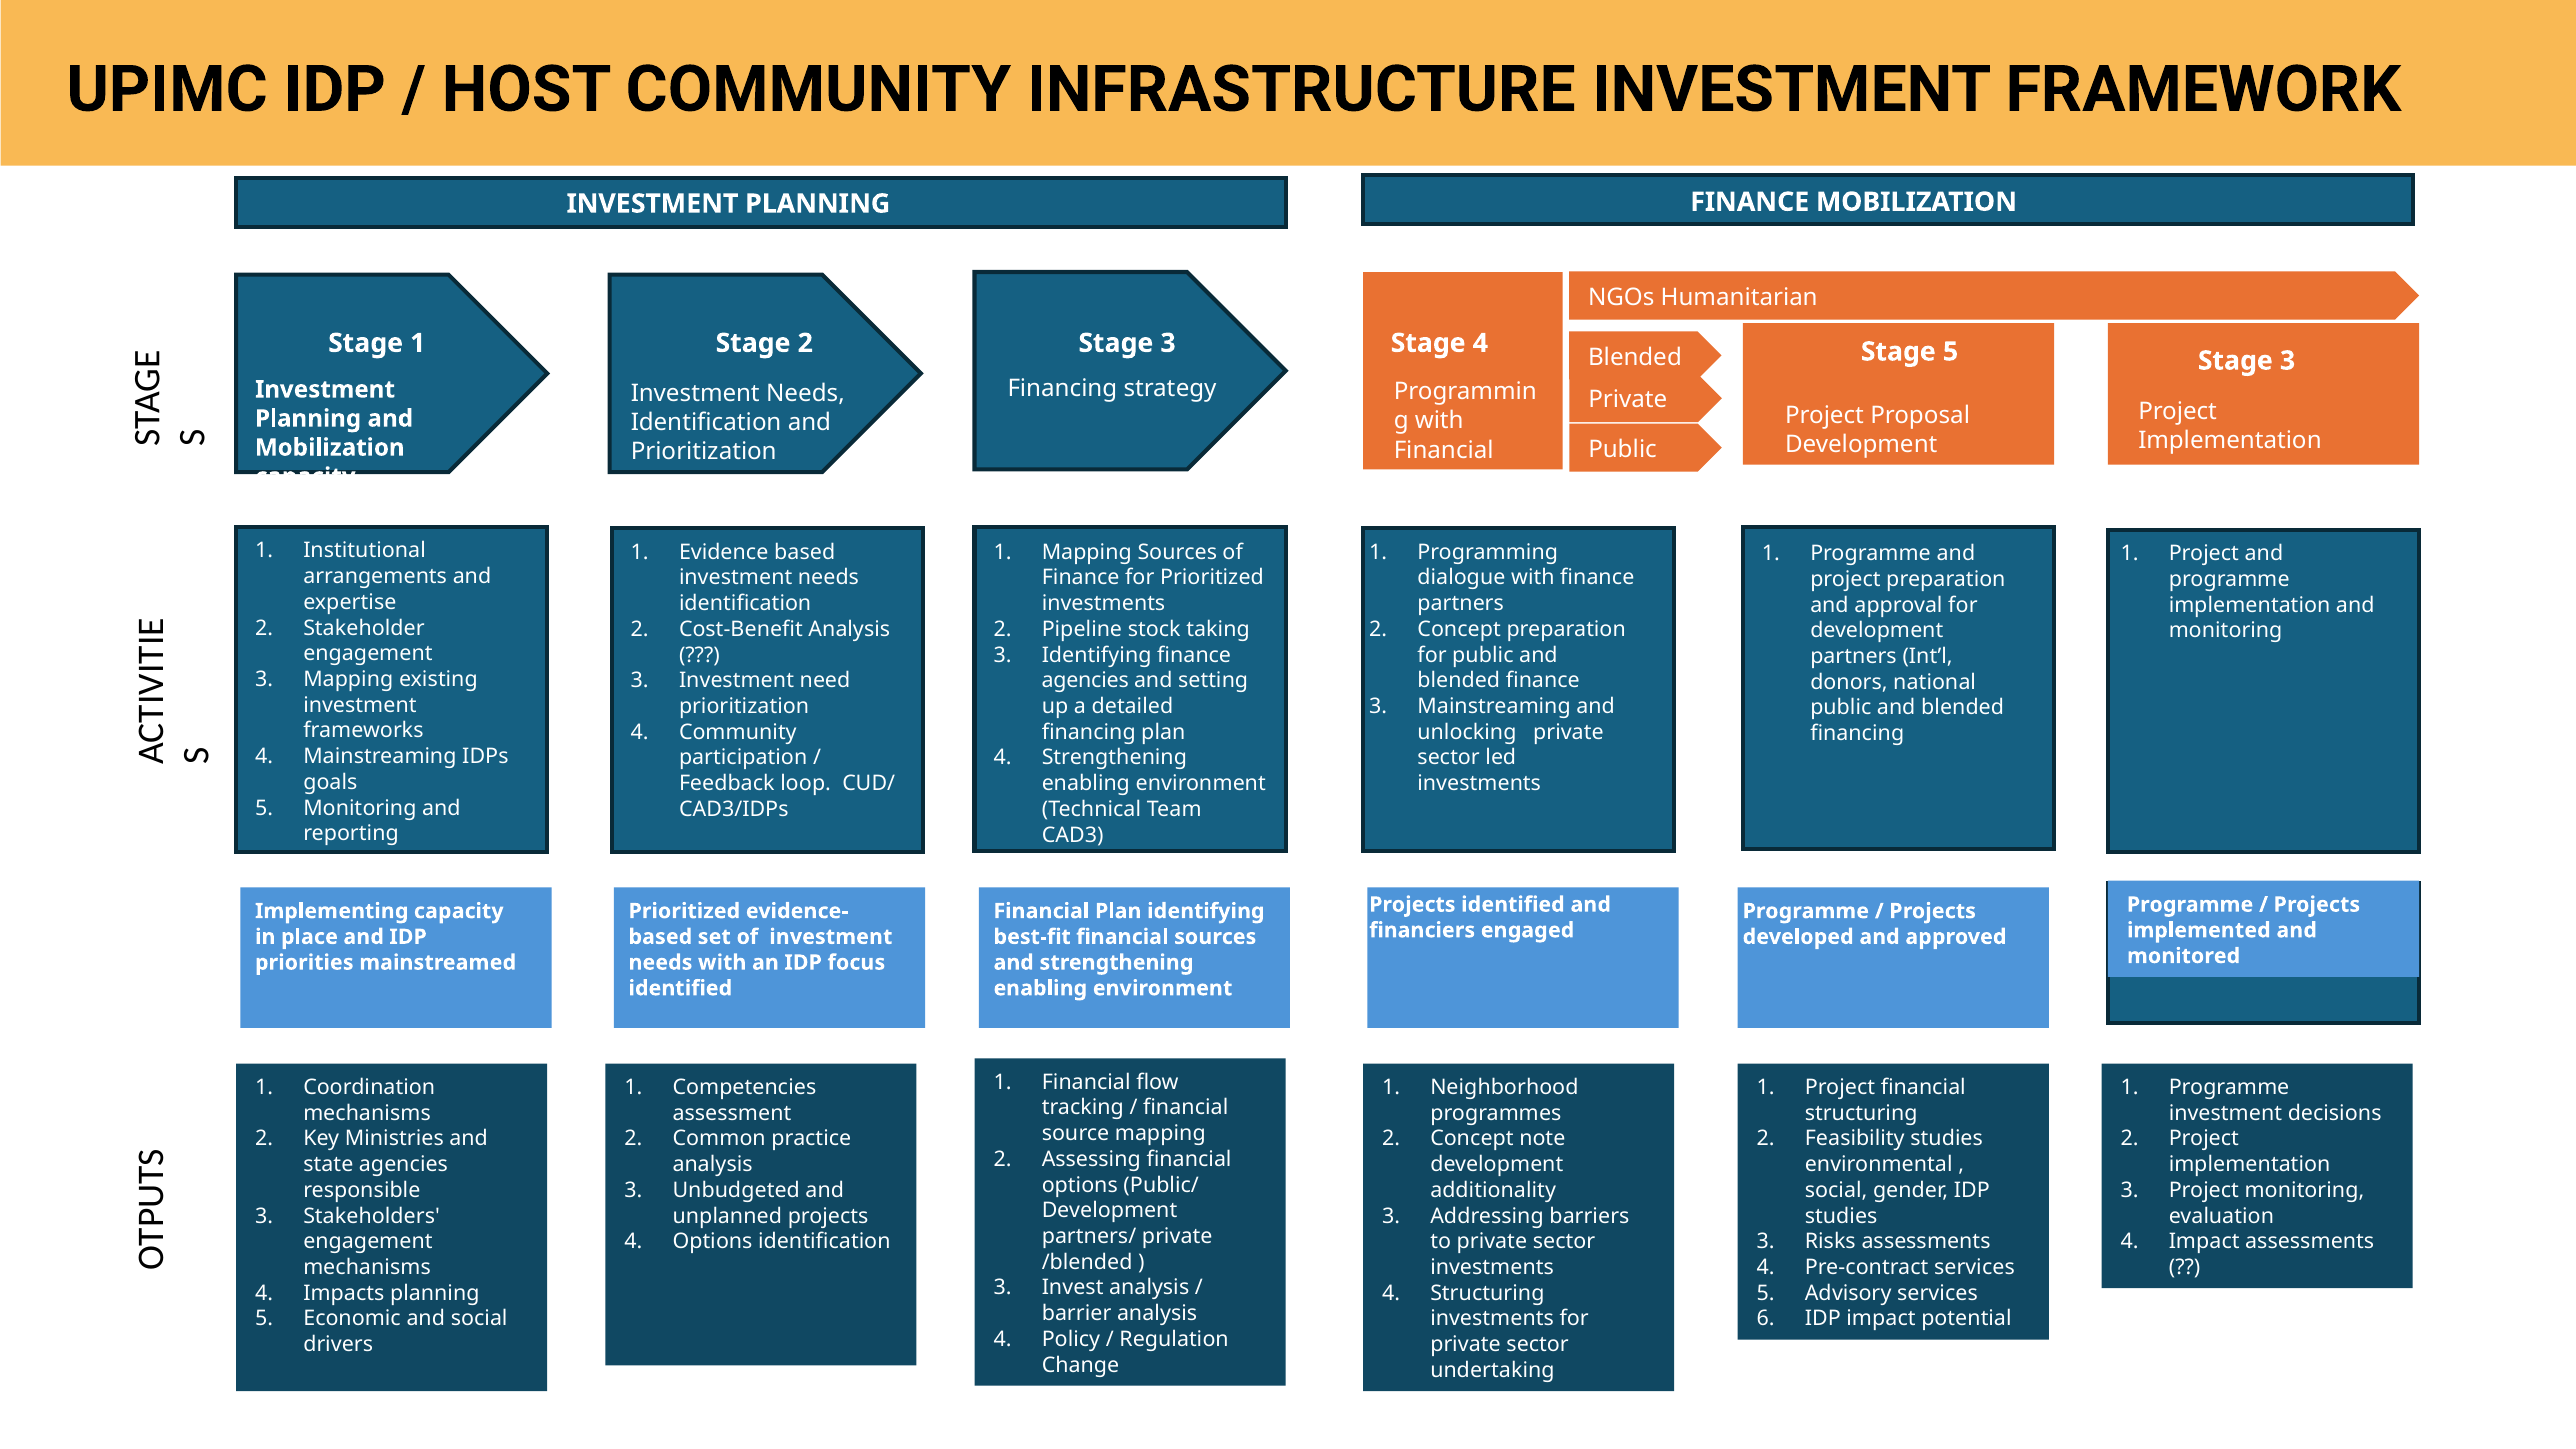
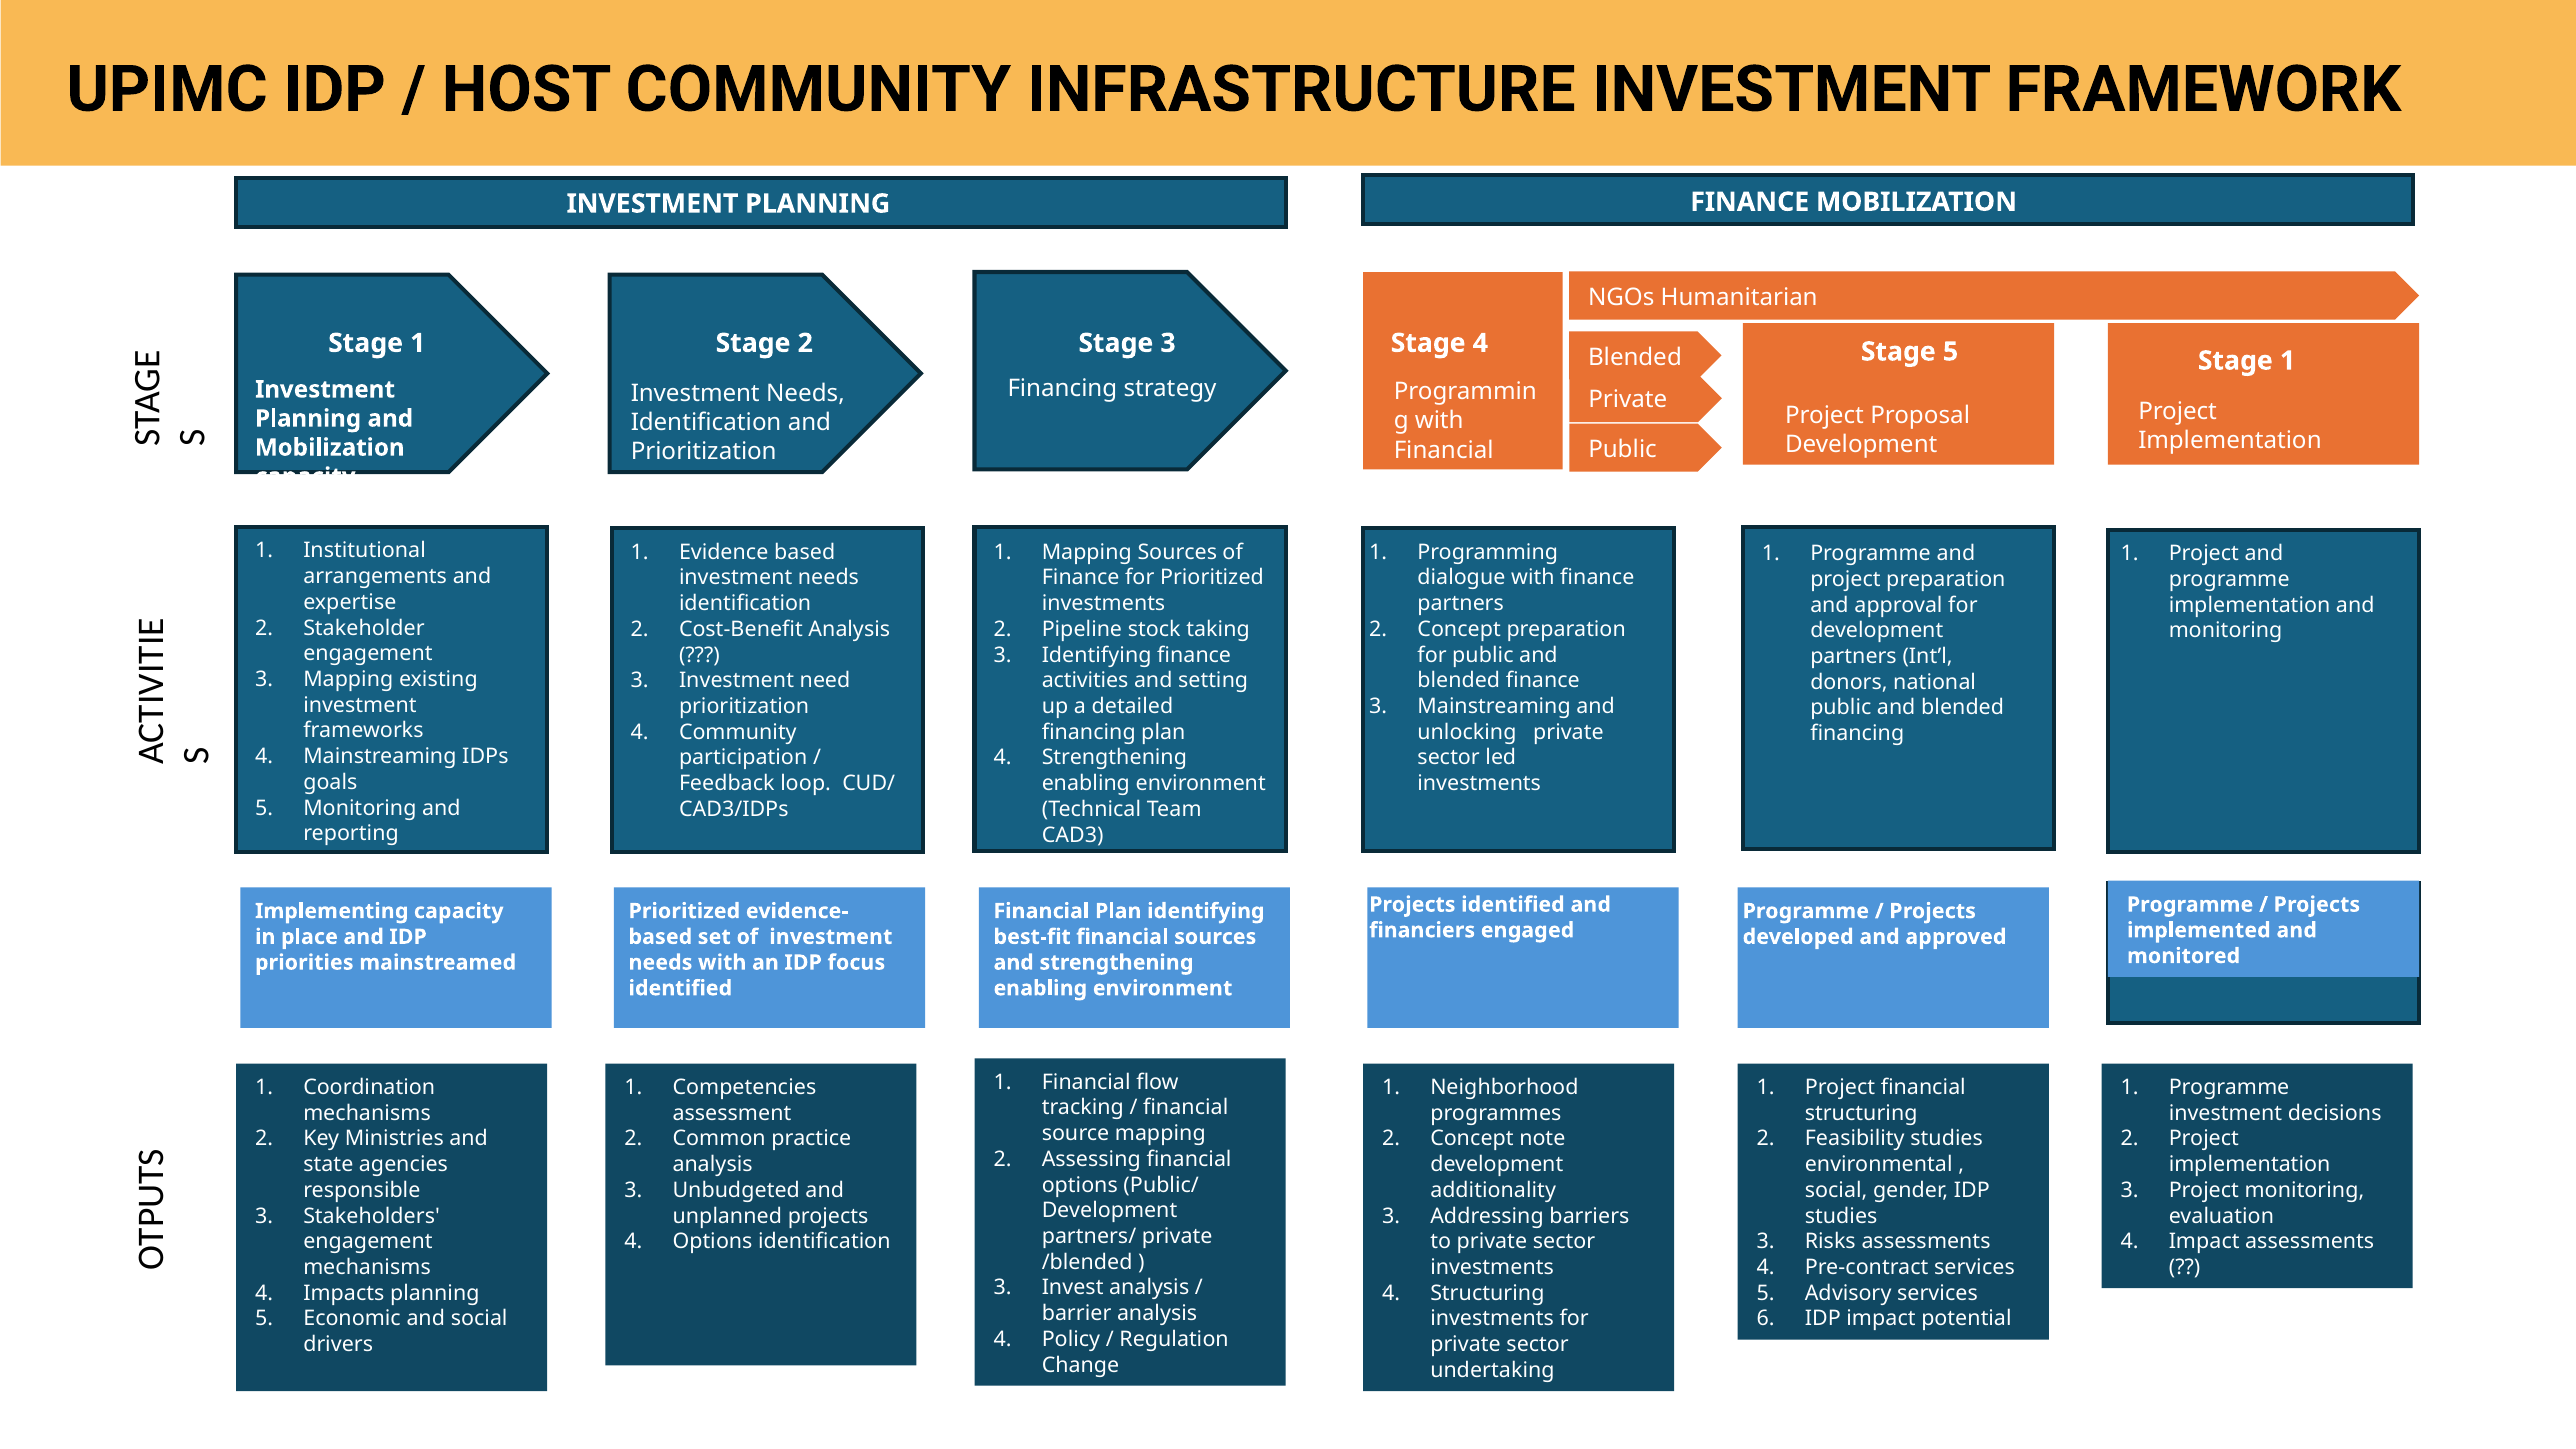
5 Stage 3: 3 -> 1 (2288, 361)
agencies: agencies -> activities (1085, 681)
